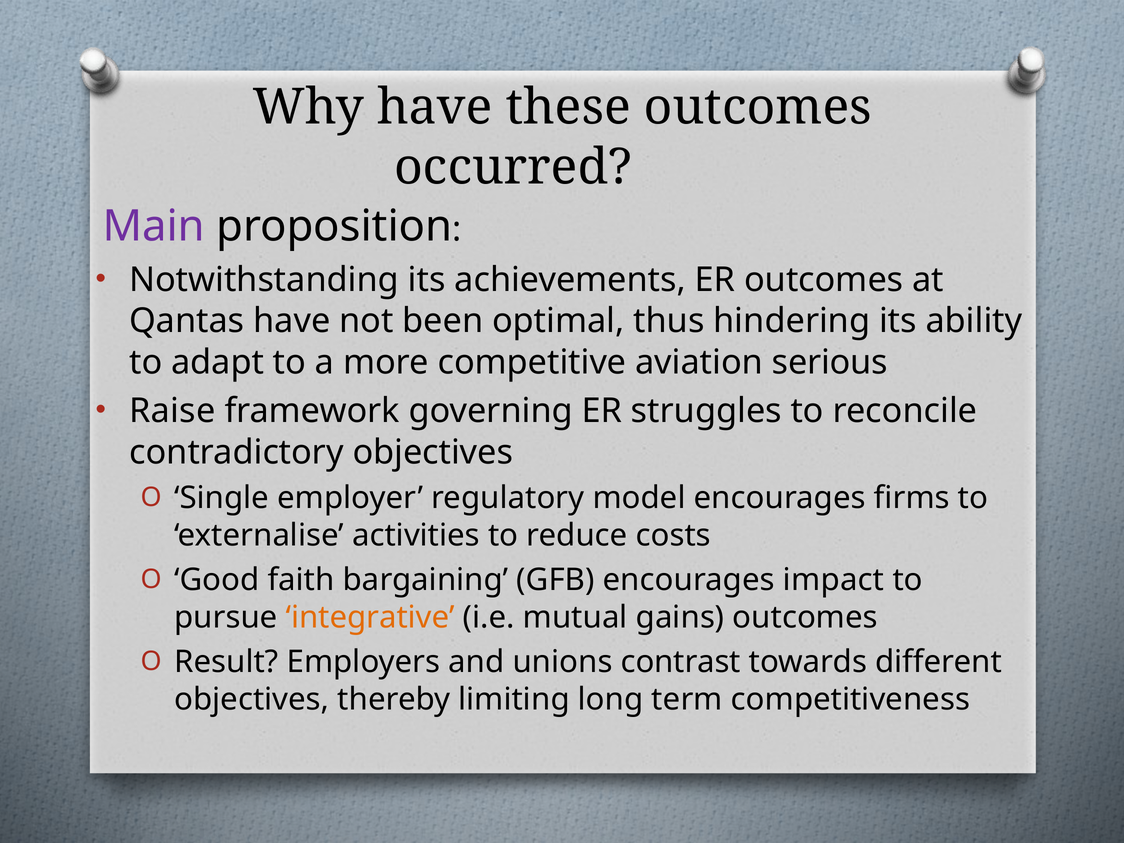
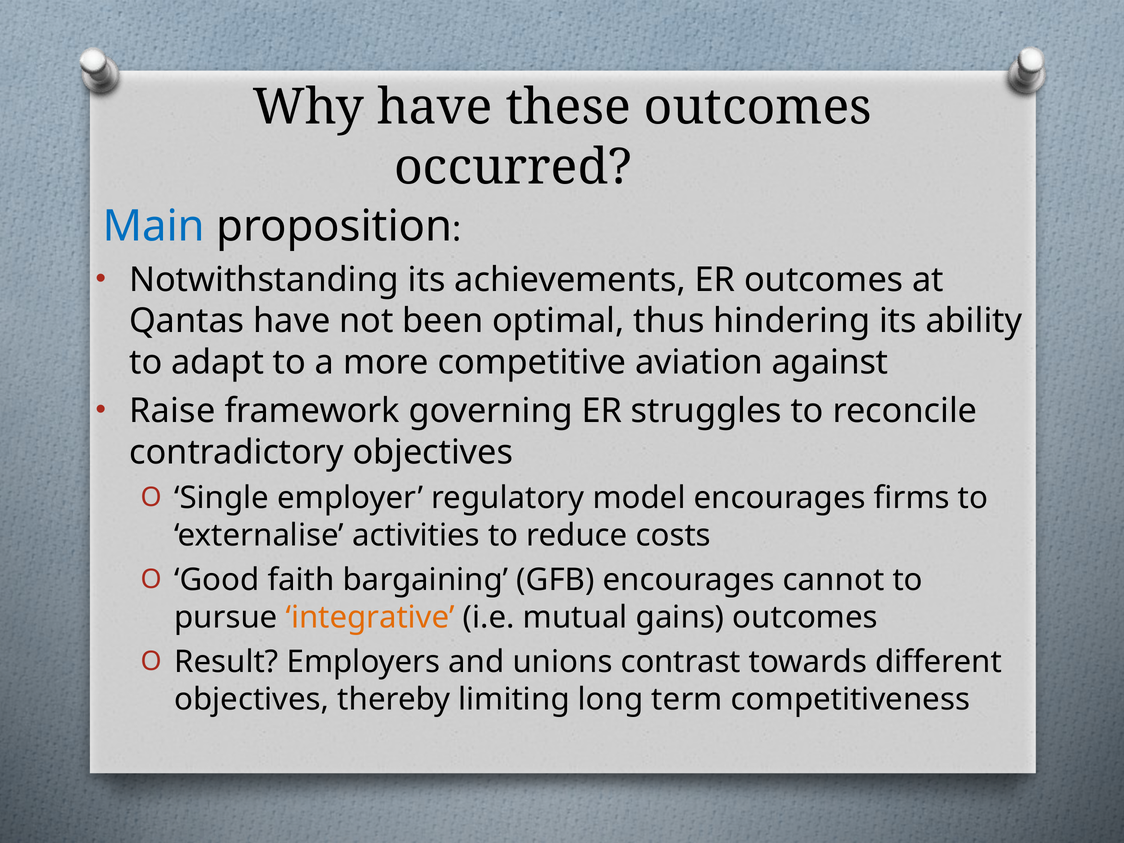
Main colour: purple -> blue (154, 226)
serious: serious -> against (830, 362)
impact: impact -> cannot (834, 580)
